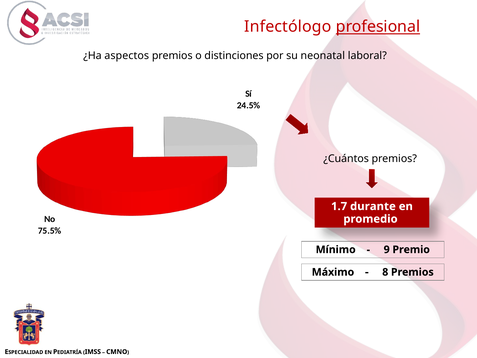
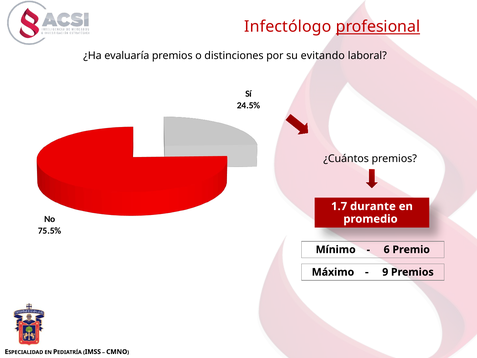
aspectos: aspectos -> evaluaría (127, 56)
neonatal: neonatal -> evitando (323, 56)
9: 9 -> 6 (387, 249)
8: 8 -> 9 (385, 272)
